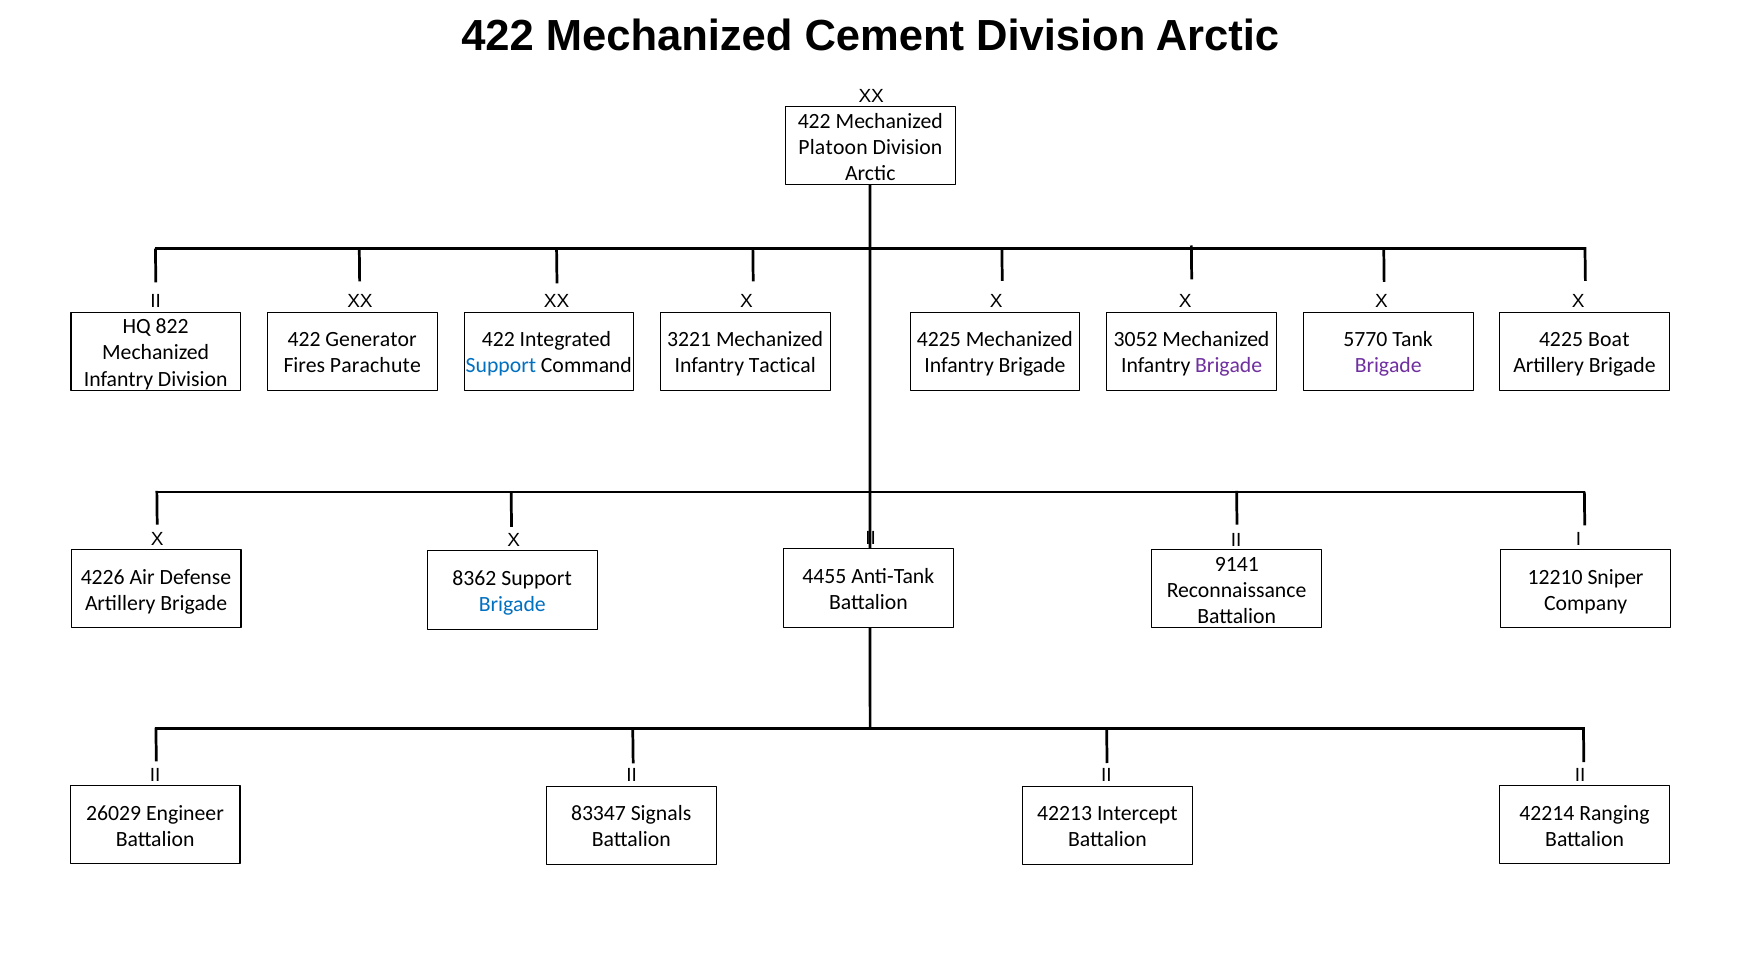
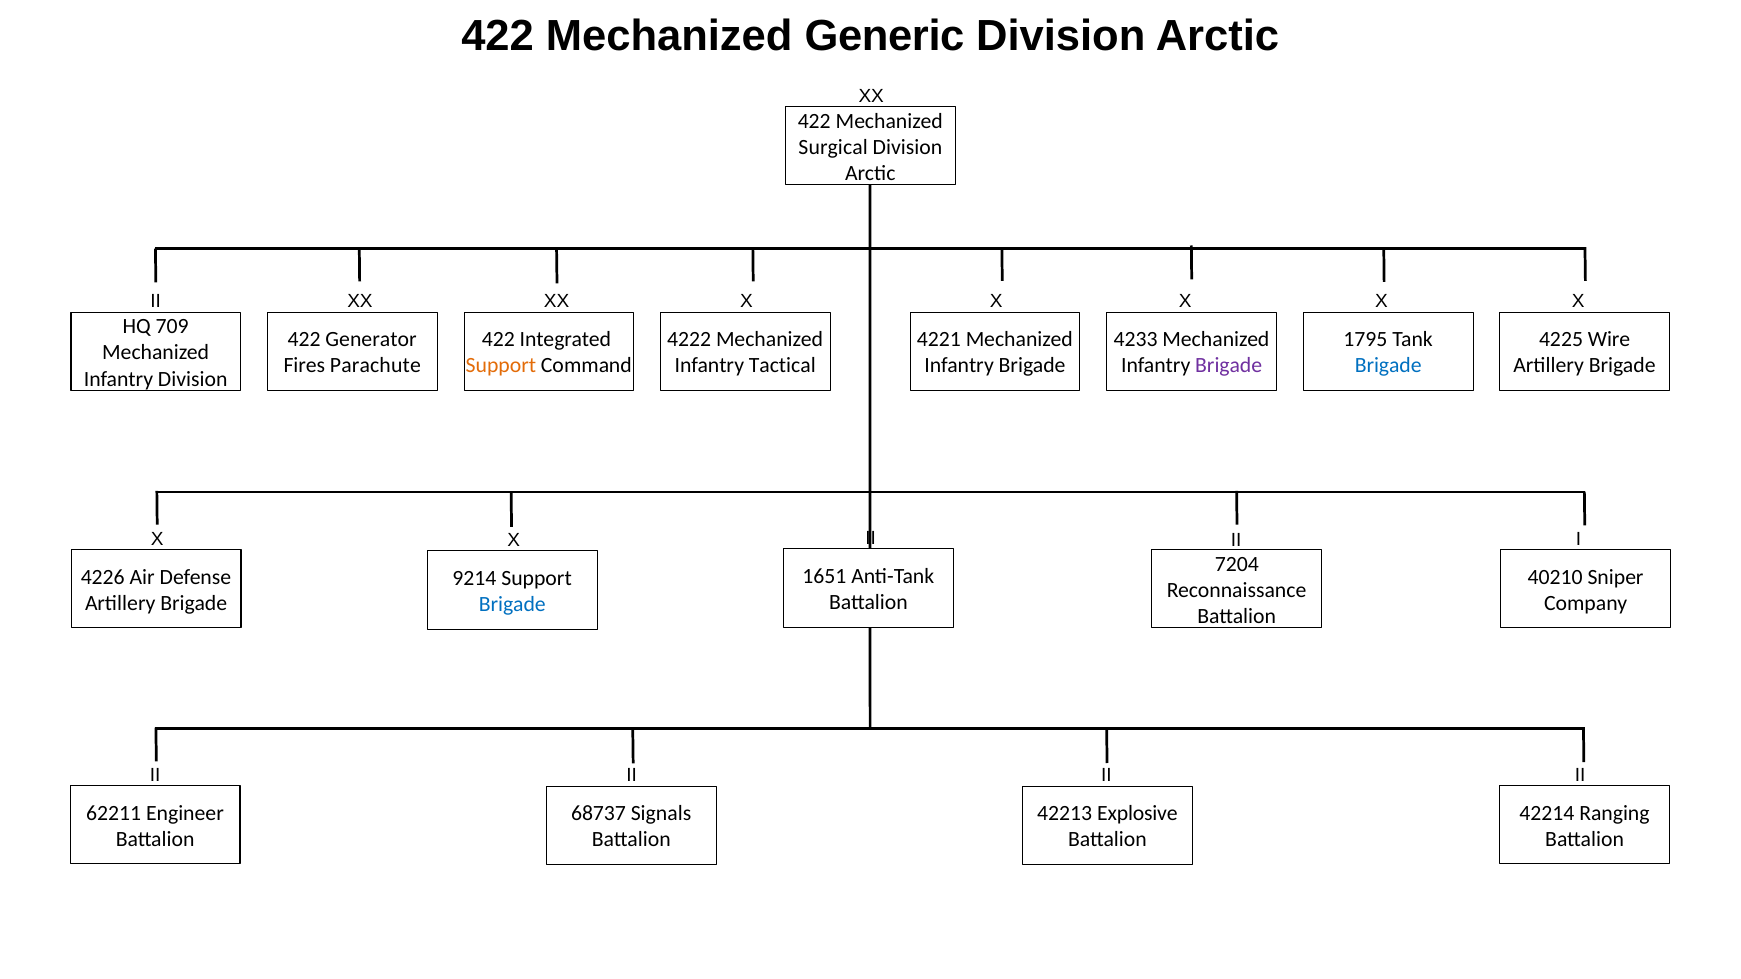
Cement: Cement -> Generic (884, 36)
Platoon: Platoon -> Surgical (833, 147)
822: 822 -> 709 (172, 327)
3221: 3221 -> 4222 (689, 340)
4225: 4225 -> 4221 (939, 340)
3052: 3052 -> 4233 (1136, 340)
5770: 5770 -> 1795 (1365, 340)
Boat: Boat -> Wire (1609, 340)
Support colour: blue -> orange (501, 366)
Brigade colour: purple -> blue (1388, 366)
9141: 9141 -> 7204 (1237, 564)
4455: 4455 -> 1651 (824, 577)
12210: 12210 -> 40210 (1555, 577)
8362: 8362 -> 9214 (474, 579)
26029: 26029 -> 62211 (114, 813)
83347: 83347 -> 68737 (598, 814)
Intercept: Intercept -> Explosive (1137, 814)
